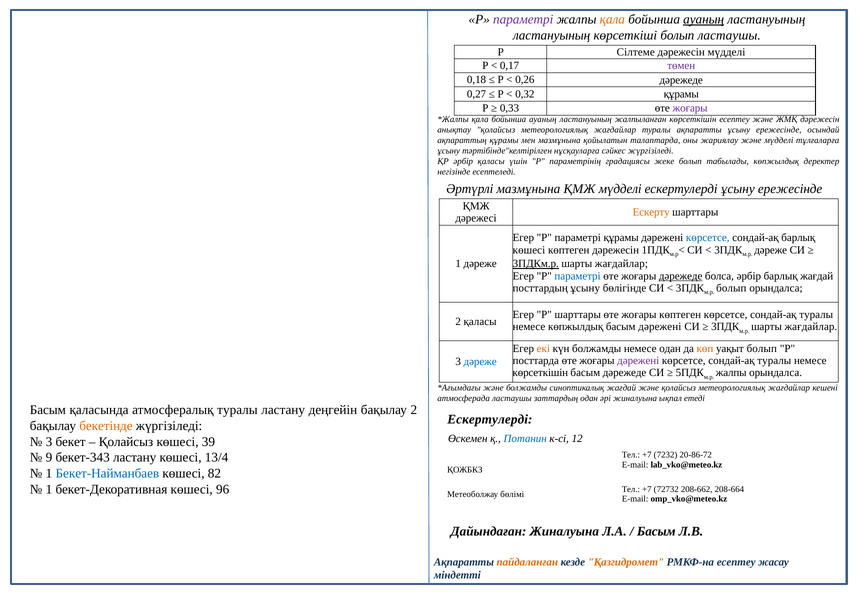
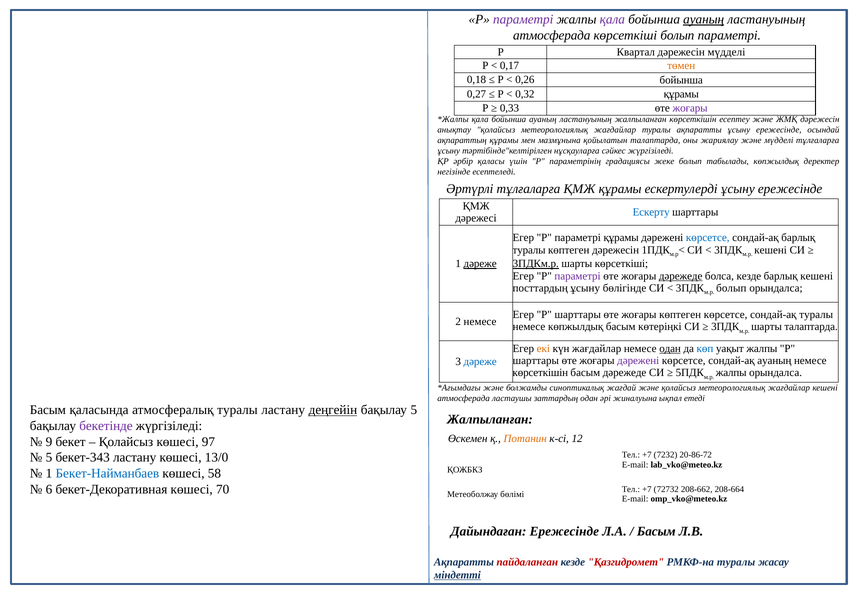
қала colour: orange -> purple (612, 19)
ластануының: ластануының -> атмосферада (552, 35)
болып ластаушы: ластаушы -> параметрі (729, 35)
Сілтеме: Сілтеме -> Квартал (636, 52)
төмен colour: purple -> orange (681, 66)
0,26 дәрежеде: дәрежеде -> бойынша (681, 80)
Әртүрлі мазмұнына: мазмұнына -> тұлғаларға (528, 189)
ҚМЖ мүдделі: мүдделі -> құрамы (620, 189)
Ескерту colour: orange -> blue (651, 212)
көшесі: көшесі -> туралы (529, 250)
дәреже: дәреже -> кешені (771, 250)
дәреже underline: none -> present (480, 264)
жағдайлар: жағдайлар -> көрсеткіші (621, 264)
параметрі colour: blue -> purple (578, 276)
болса әрбір: әрбір -> кезде (749, 276)
барлық жағдай: жағдай -> кешені (817, 276)
2 қаласы: қаласы -> немесе (480, 321)
басым дәрежені: дәрежені -> көтеріңкі (660, 327)
жағдайлар: жағдайлар -> талаптарда (811, 327)
күн болжамды: болжамды -> жағдайлар (597, 348)
одан underline: none -> present (670, 348)
көп colour: orange -> blue (705, 348)
уақыт болып: болып -> жалпы (762, 348)
посттарда: посттарда -> шарттары (536, 361)
туралы: туралы -> ауаның (774, 361)
деңгейін underline: none -> present (333, 410)
бақылау 2: 2 -> 5 (414, 410)
Ескертулерді: Ескертулерді -> Жалпыланған (490, 419)
бекетінде colour: orange -> purple (106, 426)
Потанин colour: blue -> orange (525, 439)
3: 3 -> 9 (49, 442)
39: 39 -> 97 (208, 442)
9: 9 -> 5 (49, 458)
13/4: 13/4 -> 13/0 (217, 458)
82: 82 -> 58 (214, 473)
1: 1 -> 6 (49, 489)
96: 96 -> 70 (223, 489)
Дайындаған Жиналуына: Жиналуына -> Ережесінде (564, 532)
пайдаланған colour: orange -> red (527, 562)
Қазгидромет colour: orange -> red (626, 562)
РМКФ-на есептеу: есептеу -> туралы (736, 562)
міндетті underline: none -> present (457, 575)
